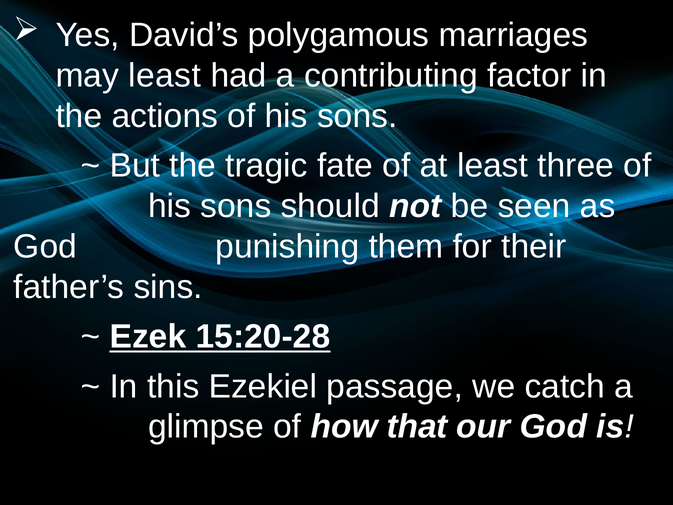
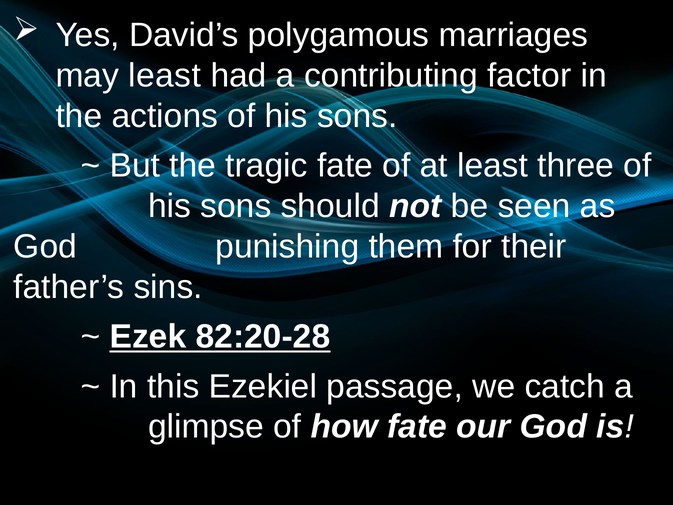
15:20-28: 15:20-28 -> 82:20-28 (263, 337)
how that: that -> fate (417, 427)
